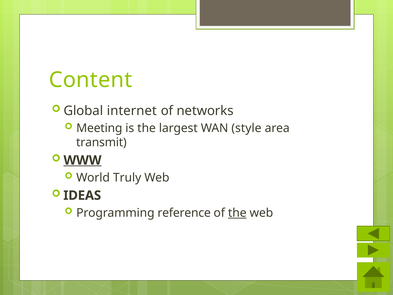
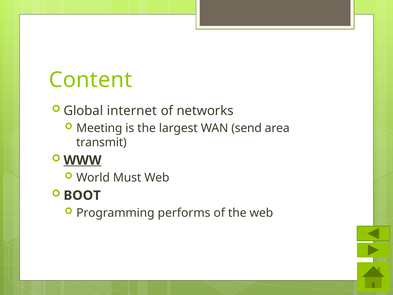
style: style -> send (247, 128)
Truly: Truly -> Must (127, 178)
IDEAS: IDEAS -> BOOT (82, 195)
reference: reference -> performs (184, 213)
the underline: present -> none (237, 213)
